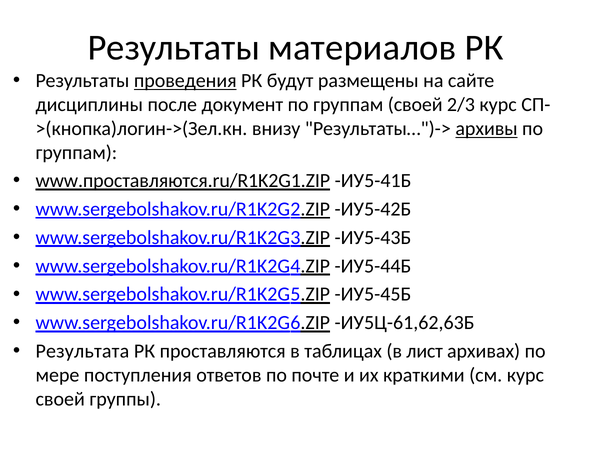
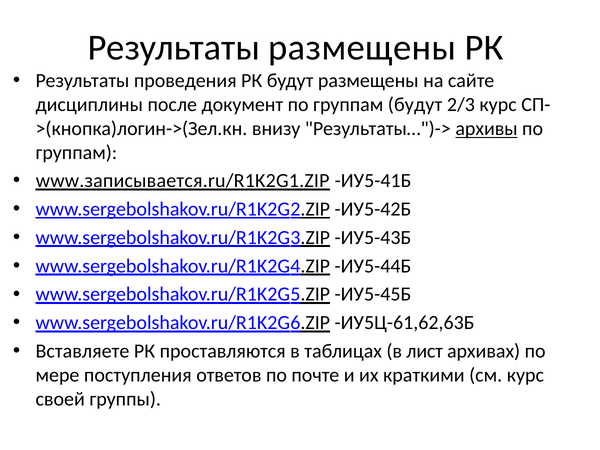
Результаты материалов: материалов -> размещены (362, 48)
проведения underline: present -> none (185, 81)
группам своей: своей -> будут (415, 105)
www.проставляются.ru/R1K2G1.ZIP: www.проставляются.ru/R1K2G1.ZIP -> www.записывается.ru/R1K2G1.ZIP (183, 181)
Результата: Результата -> Вставляете (82, 351)
